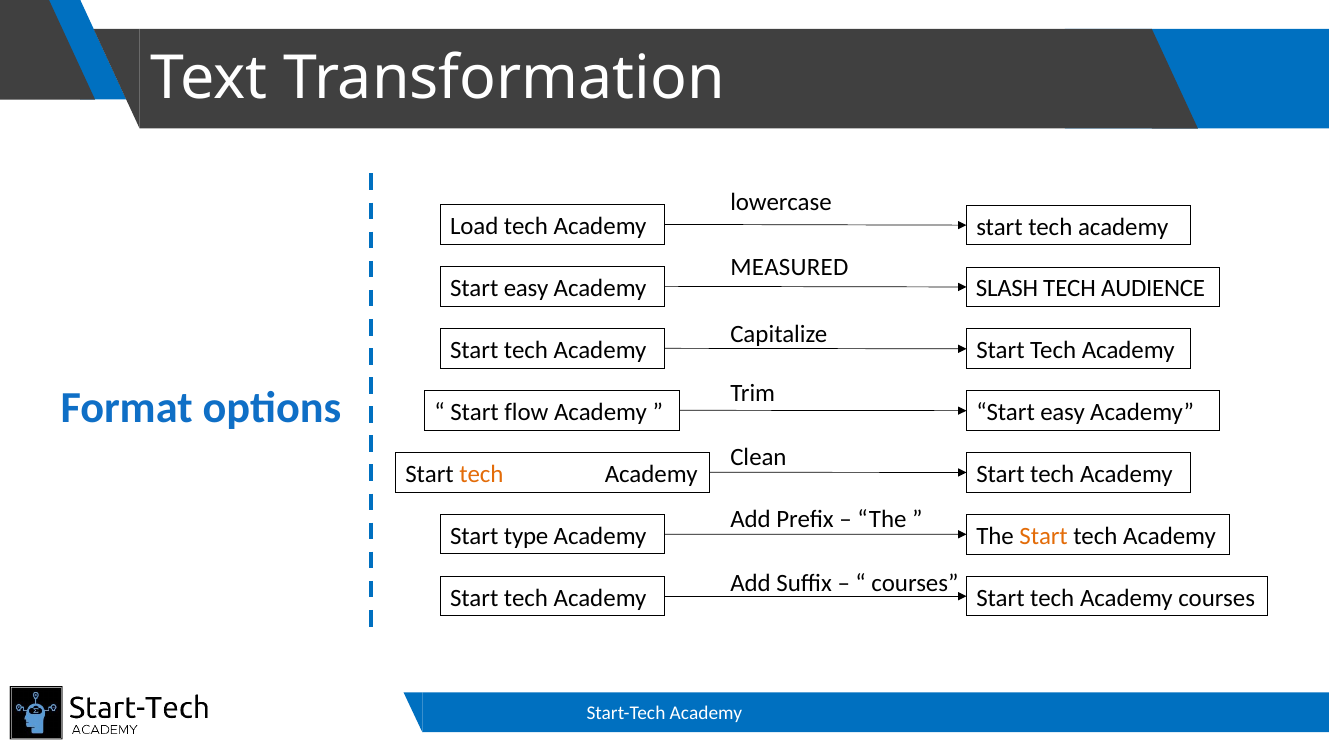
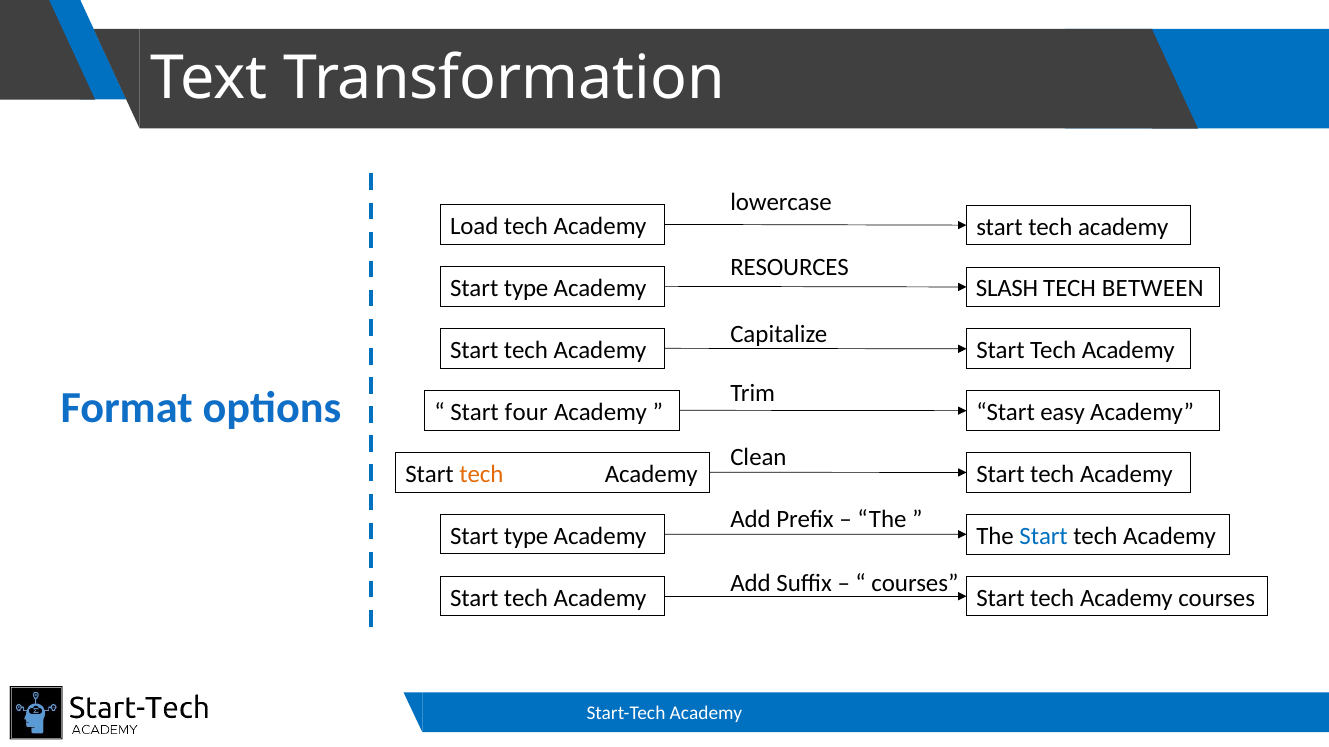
MEASURED: MEASURED -> RESOURCES (790, 268)
easy: easy -> type (526, 288)
AUDIENCE: AUDIENCE -> BETWEEN (1153, 289)
flow: flow -> four (526, 412)
Start colour: orange -> blue (1044, 536)
